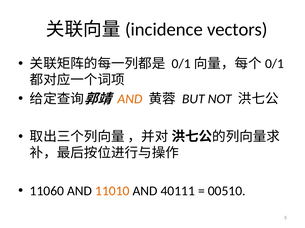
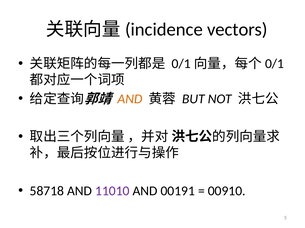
11060: 11060 -> 58718 (47, 191)
11010 colour: orange -> purple (112, 191)
40111: 40111 -> 00191 (178, 191)
00510: 00510 -> 00910 (227, 191)
